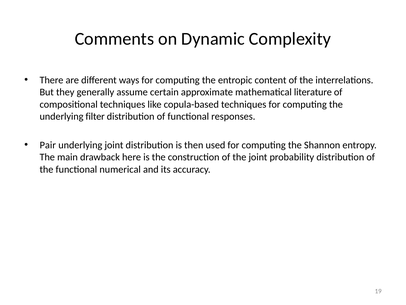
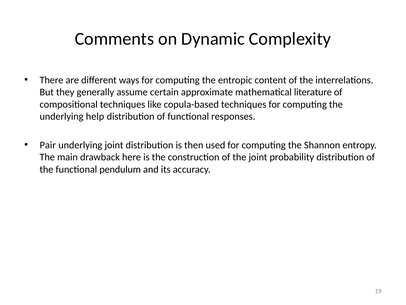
filter: filter -> help (95, 116)
numerical: numerical -> pendulum (120, 169)
